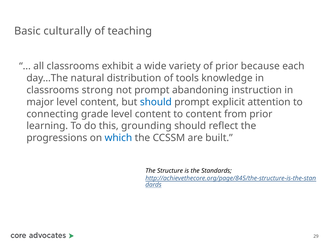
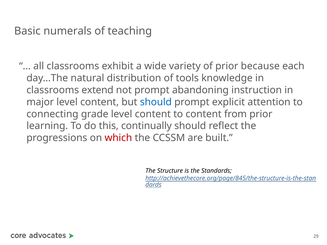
culturally: culturally -> numerals (68, 31)
strong: strong -> extend (98, 90)
grounding: grounding -> continually (146, 126)
which colour: blue -> red (118, 138)
